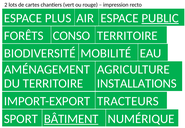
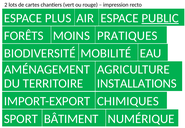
TERRITOIRE: TERRITOIRE -> PRATIQUES (127, 36)
CONSO: CONSO -> MOINS (71, 36)
TRACTEURS: TRACTEURS -> CHIMIQUES (128, 101)
BÂTIMENT underline: present -> none (71, 119)
